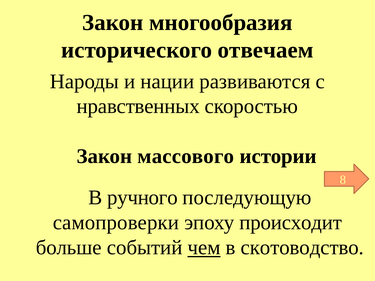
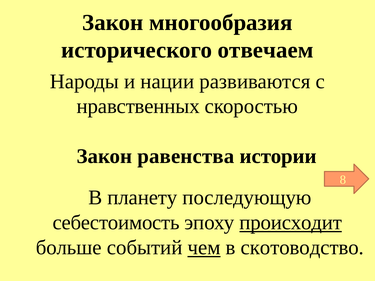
массового: массового -> равенства (186, 156)
ручного: ручного -> планету (142, 198)
самопроверки: самопроверки -> себестоимость (116, 223)
происходит underline: none -> present (291, 223)
